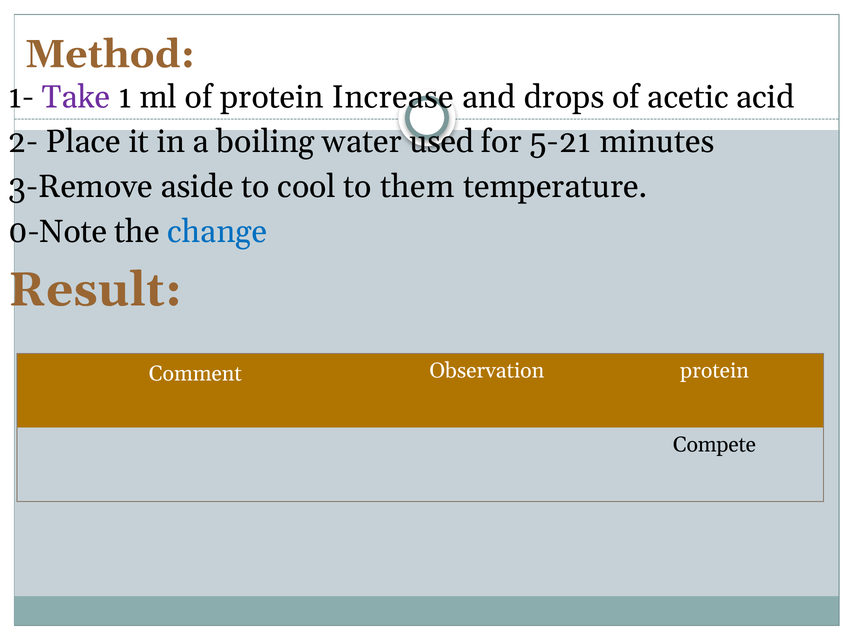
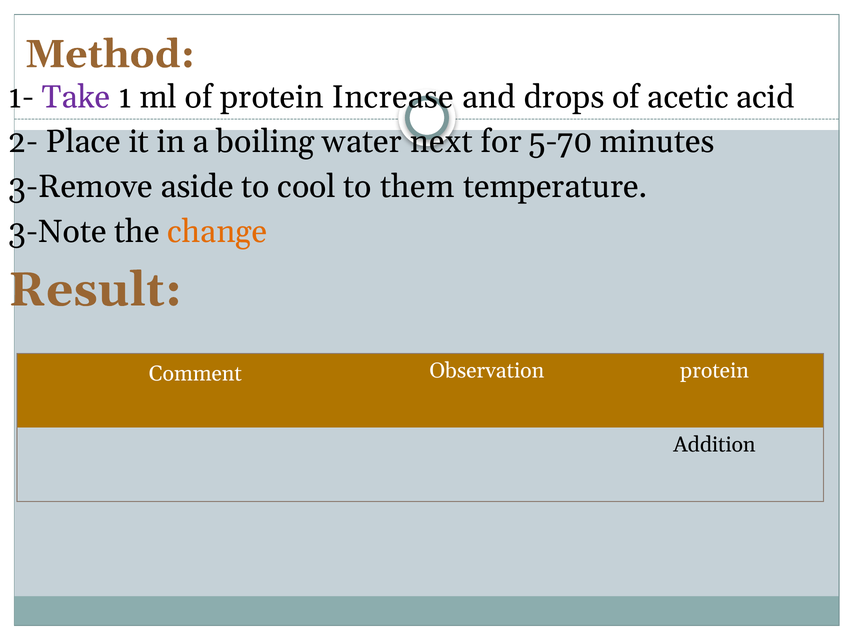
used: used -> next (441, 142)
5-21: 5-21 -> 5-70 (561, 142)
0-Note: 0-Note -> 3-Note (58, 232)
change colour: blue -> orange (217, 232)
Compete: Compete -> Addition (714, 445)
